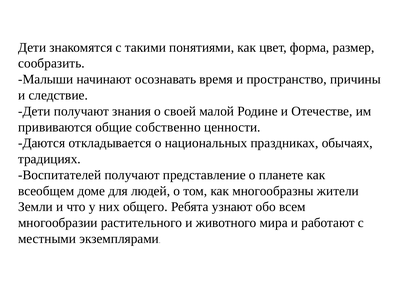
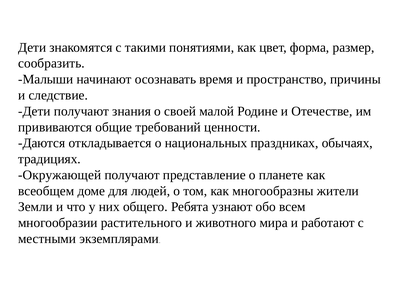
собственно: собственно -> требований (168, 127)
Воспитателей: Воспитателей -> Окружающей (60, 175)
